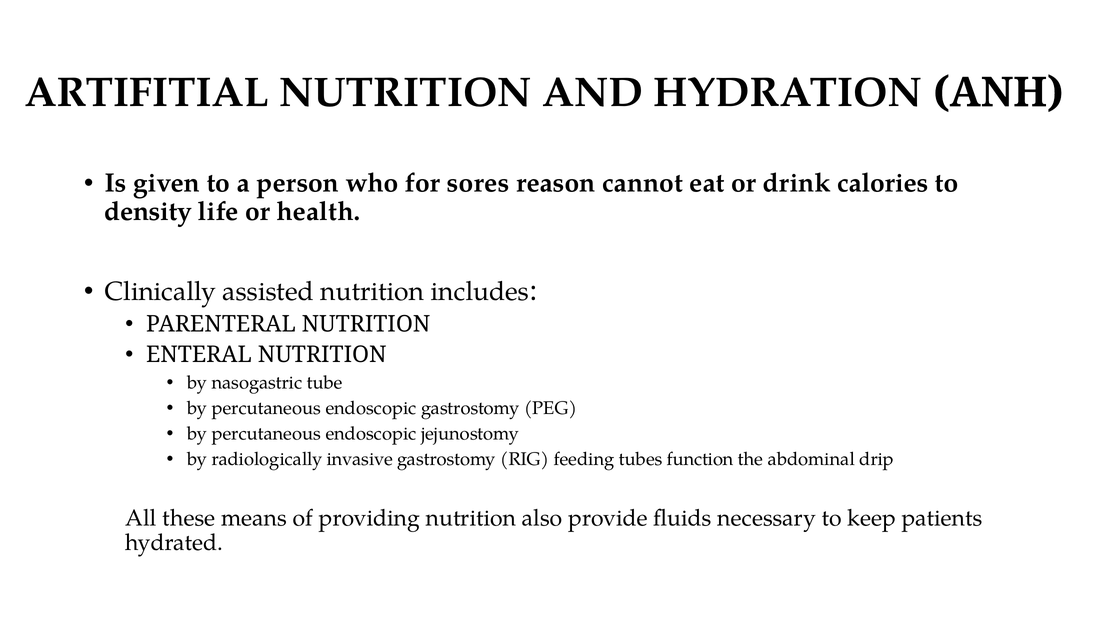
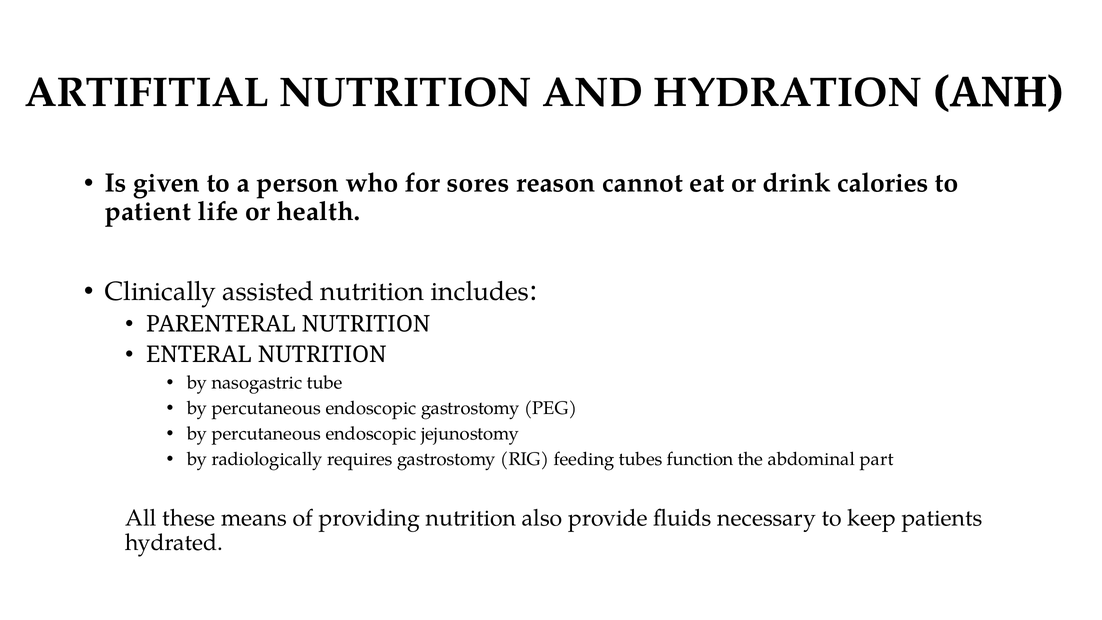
density: density -> patient (148, 212)
invasive: invasive -> requires (360, 459)
drip: drip -> part (877, 459)
